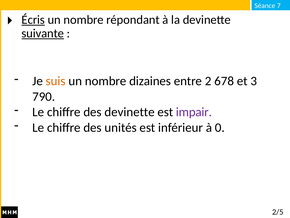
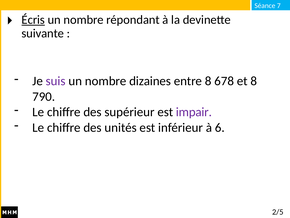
suivante underline: present -> none (43, 33)
suis colour: orange -> purple (56, 81)
entre 2: 2 -> 8 (208, 81)
et 3: 3 -> 8 (254, 81)
des devinette: devinette -> supérieur (130, 112)
0: 0 -> 6 (220, 127)
